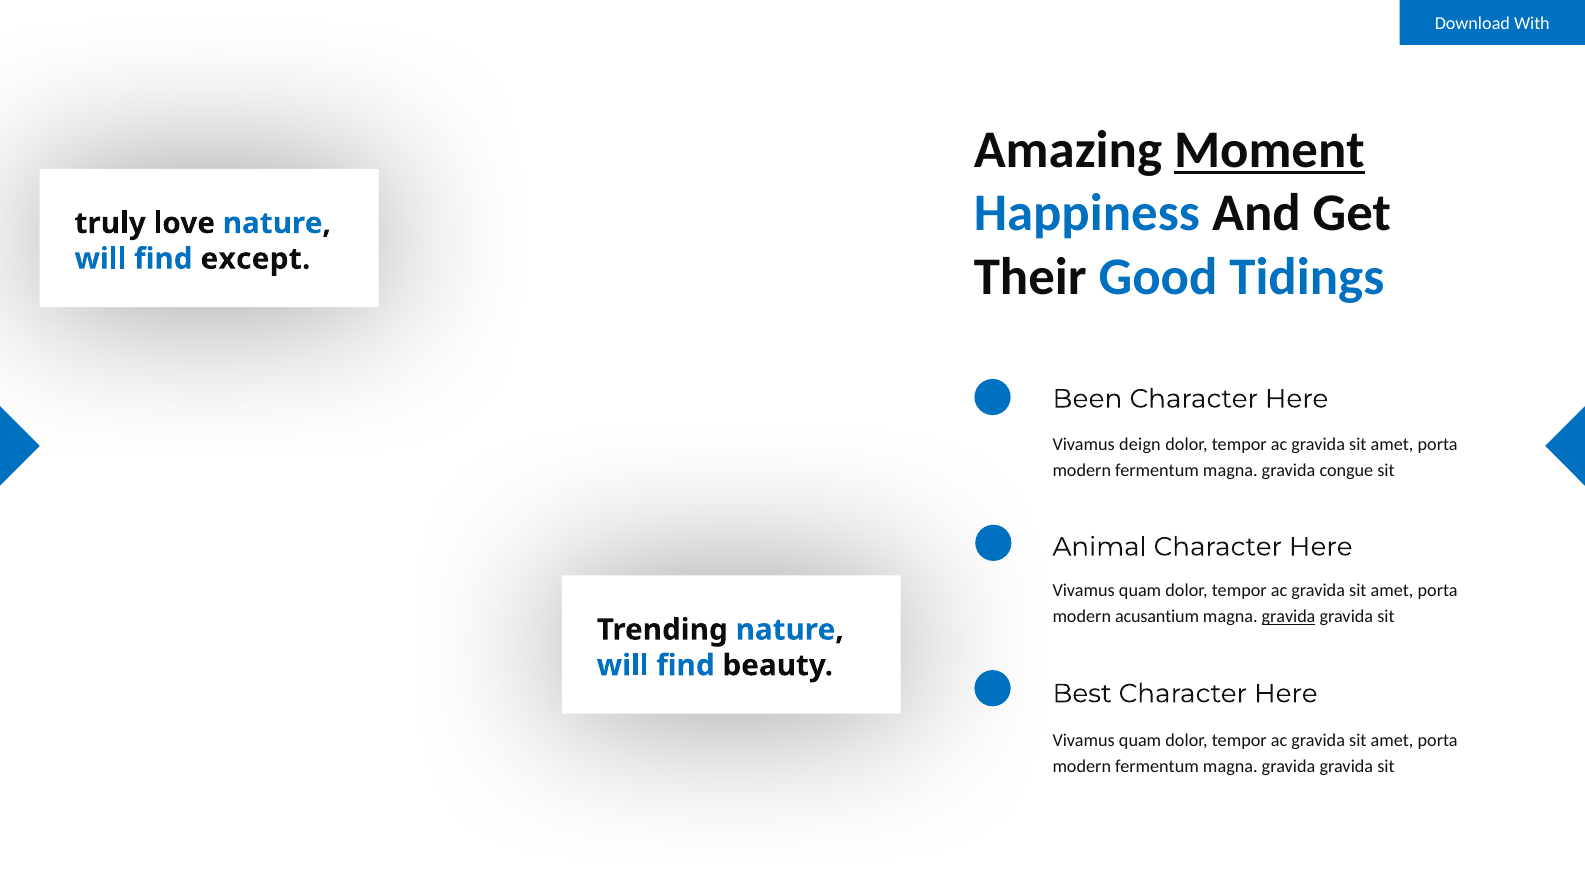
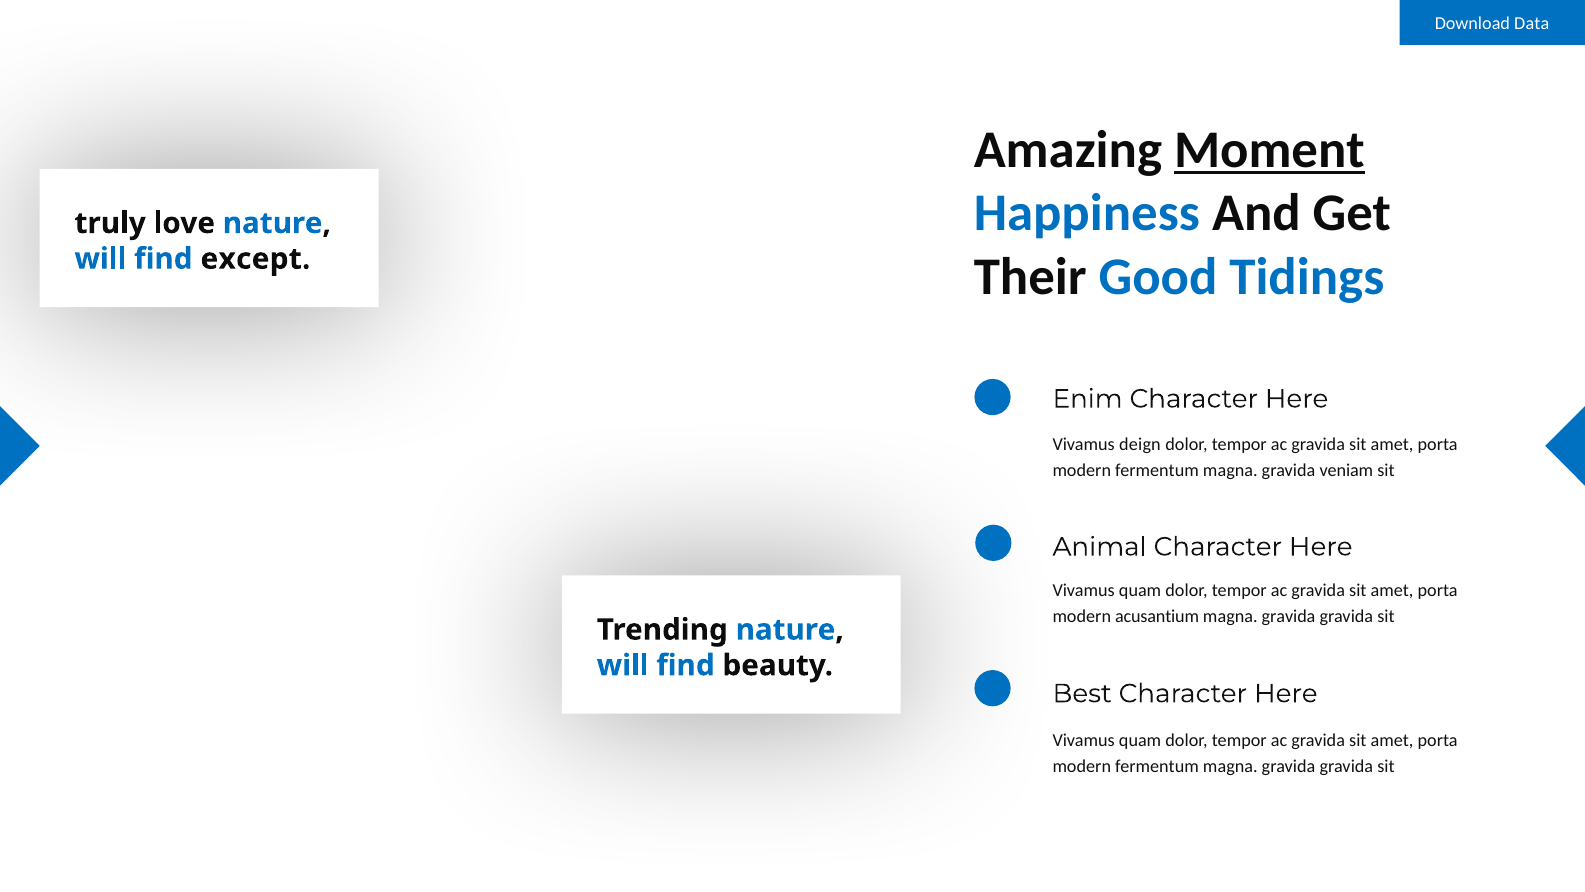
With: With -> Data (1532, 24)
Been: Been -> Enim (1088, 399)
congue: congue -> veniam (1346, 470)
gravida underline: present -> none (1289, 616)
